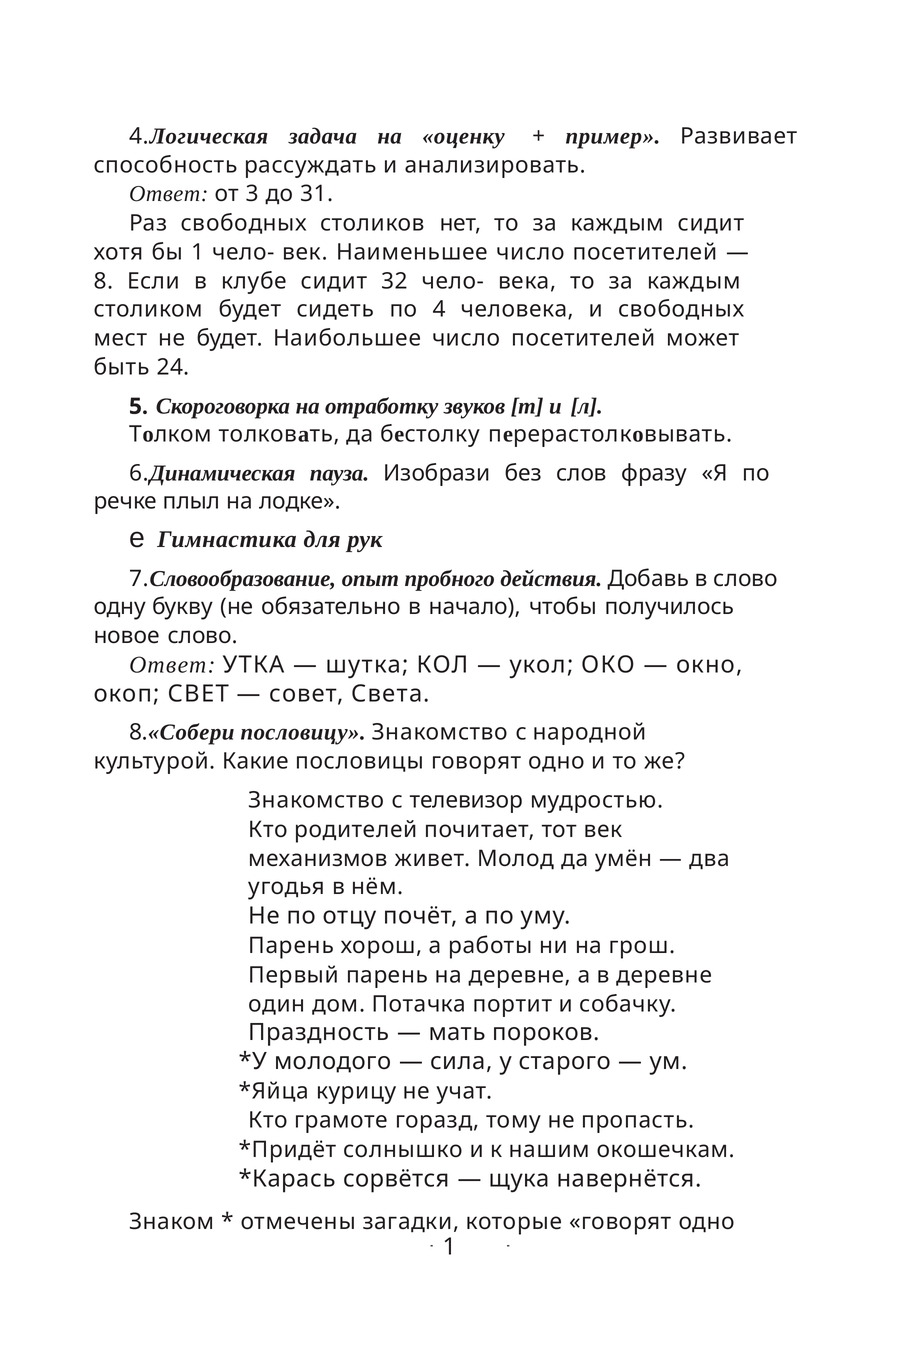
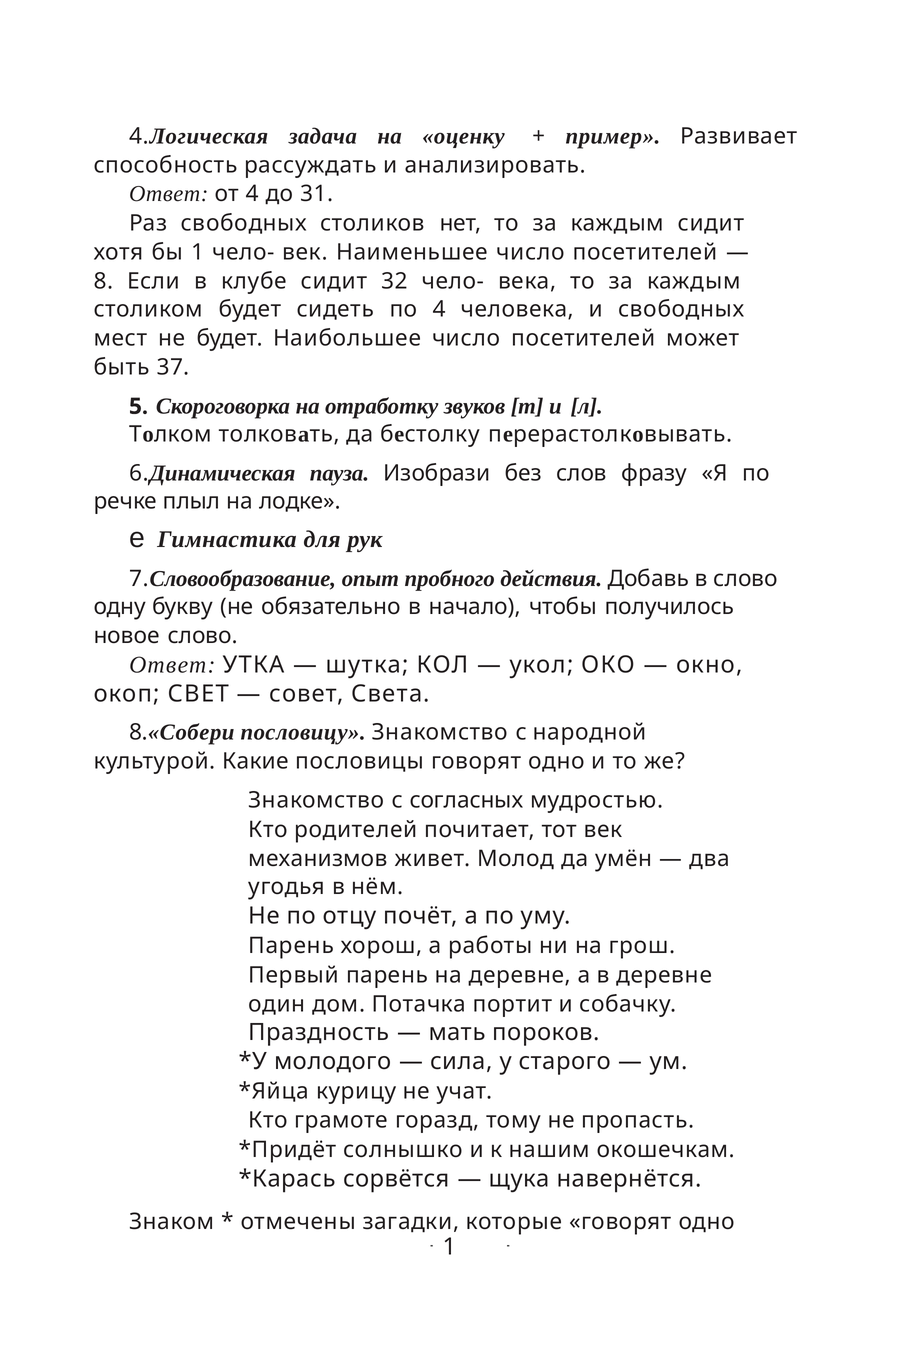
от 3: 3 -> 4 (252, 194)
24: 24 -> 37 (173, 368)
телевизор: телевизор -> согласных (466, 801)
